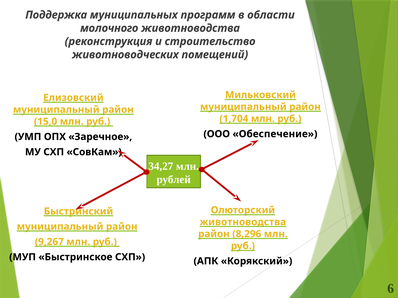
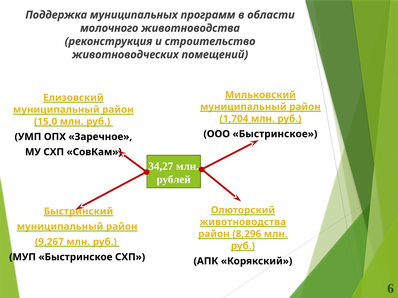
ООО Обеспечение: Обеспечение -> Быстринское (275, 134)
